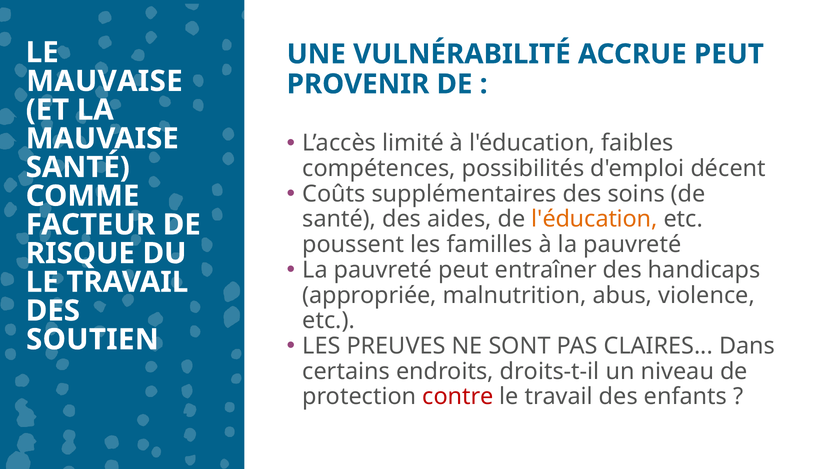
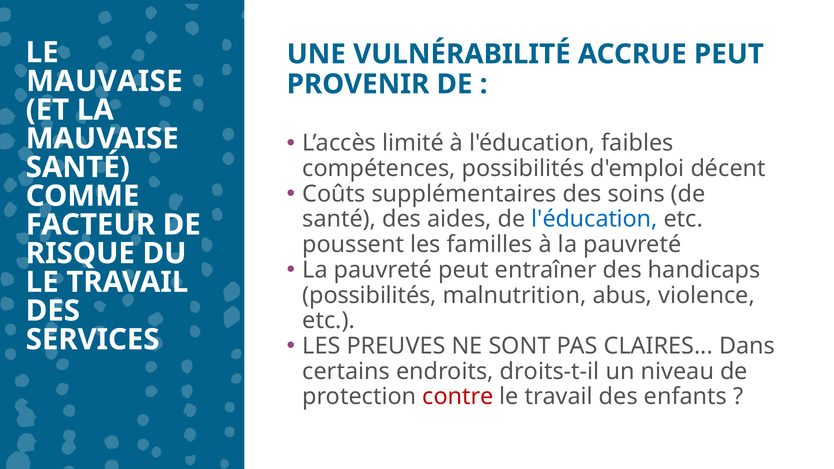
l'éducation colour: orange -> blue (595, 219)
appropriée: appropriée -> possibilités (370, 295)
SOUTIEN: SOUTIEN -> SERVICES (93, 340)
